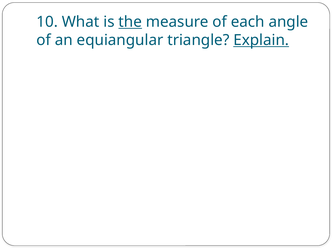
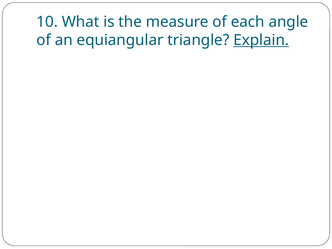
the underline: present -> none (130, 22)
